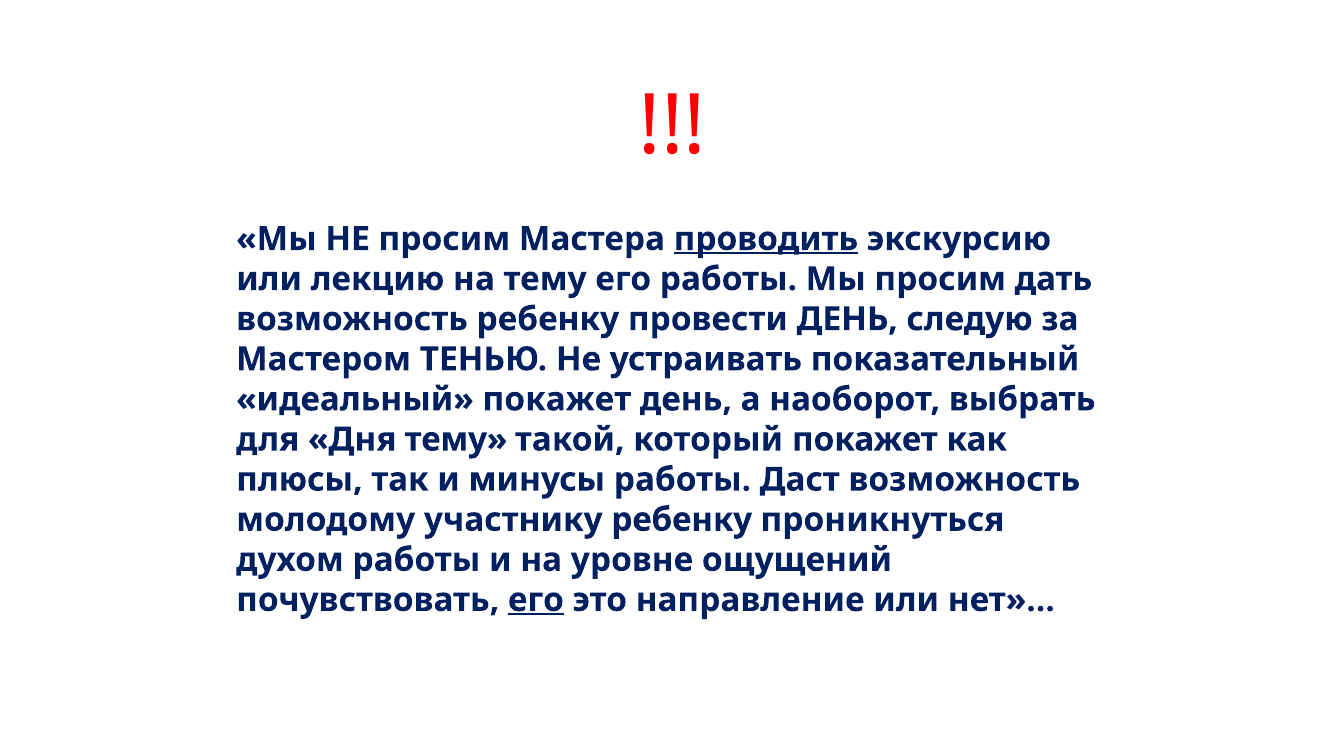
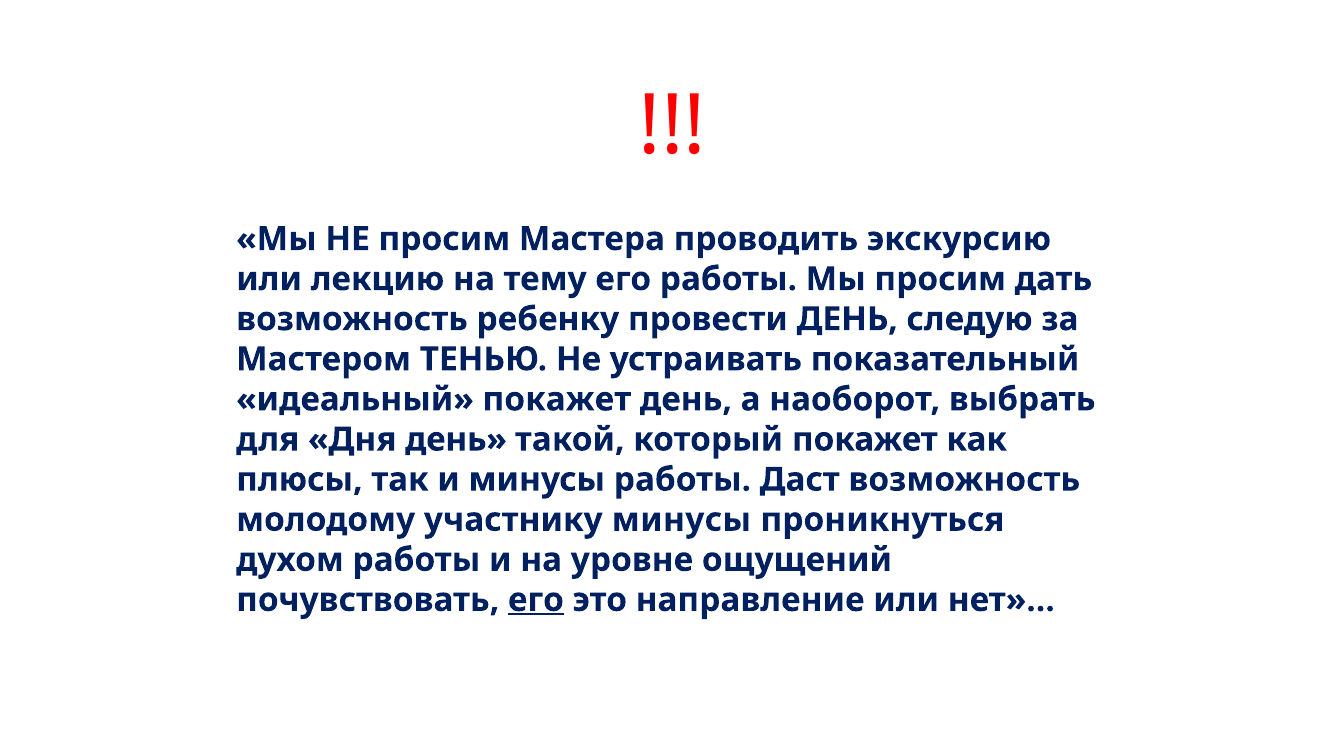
проводить underline: present -> none (766, 239)
Дня тему: тему -> день (456, 440)
участнику ребенку: ребенку -> минусы (681, 520)
